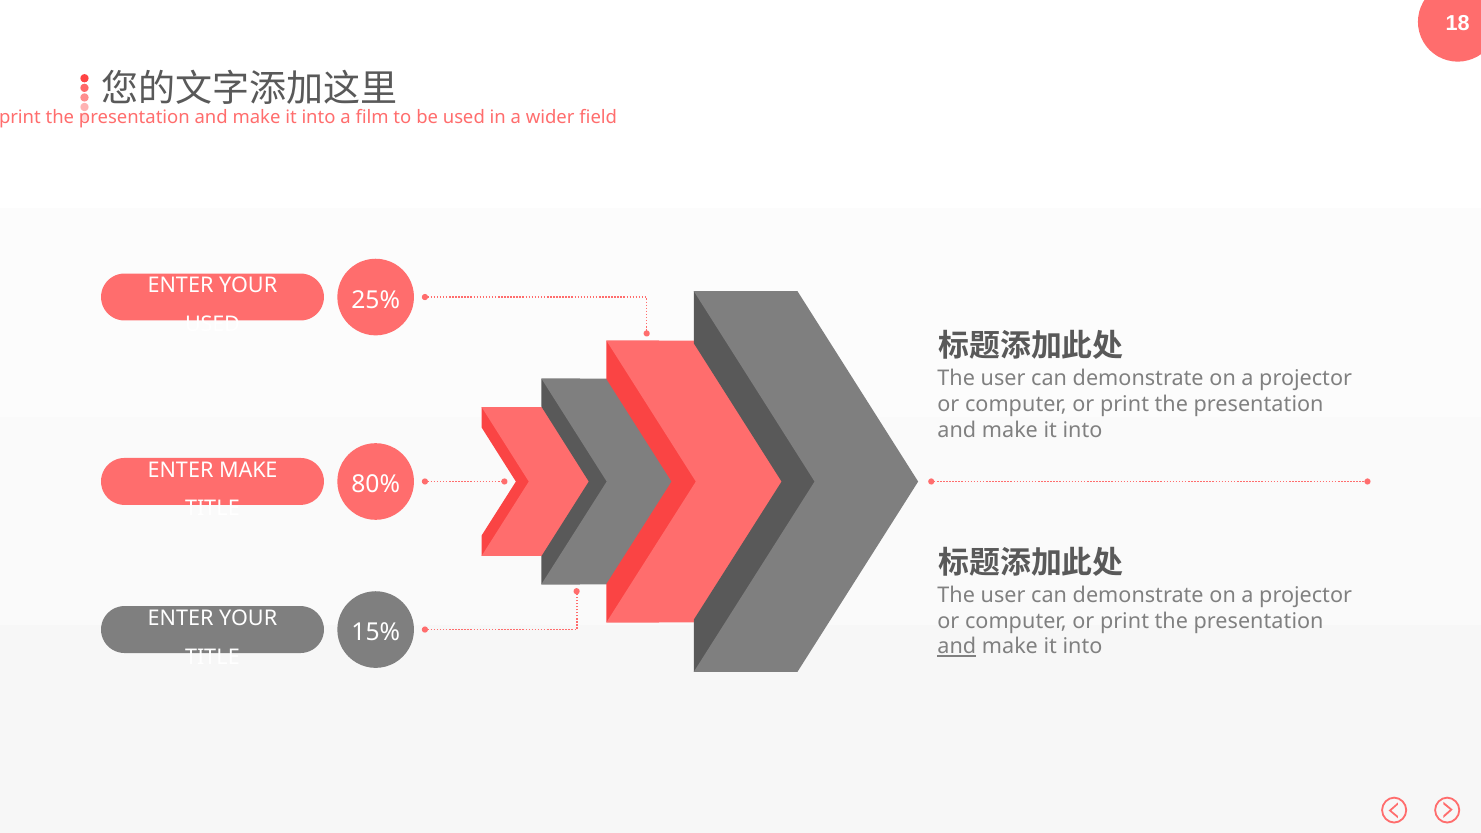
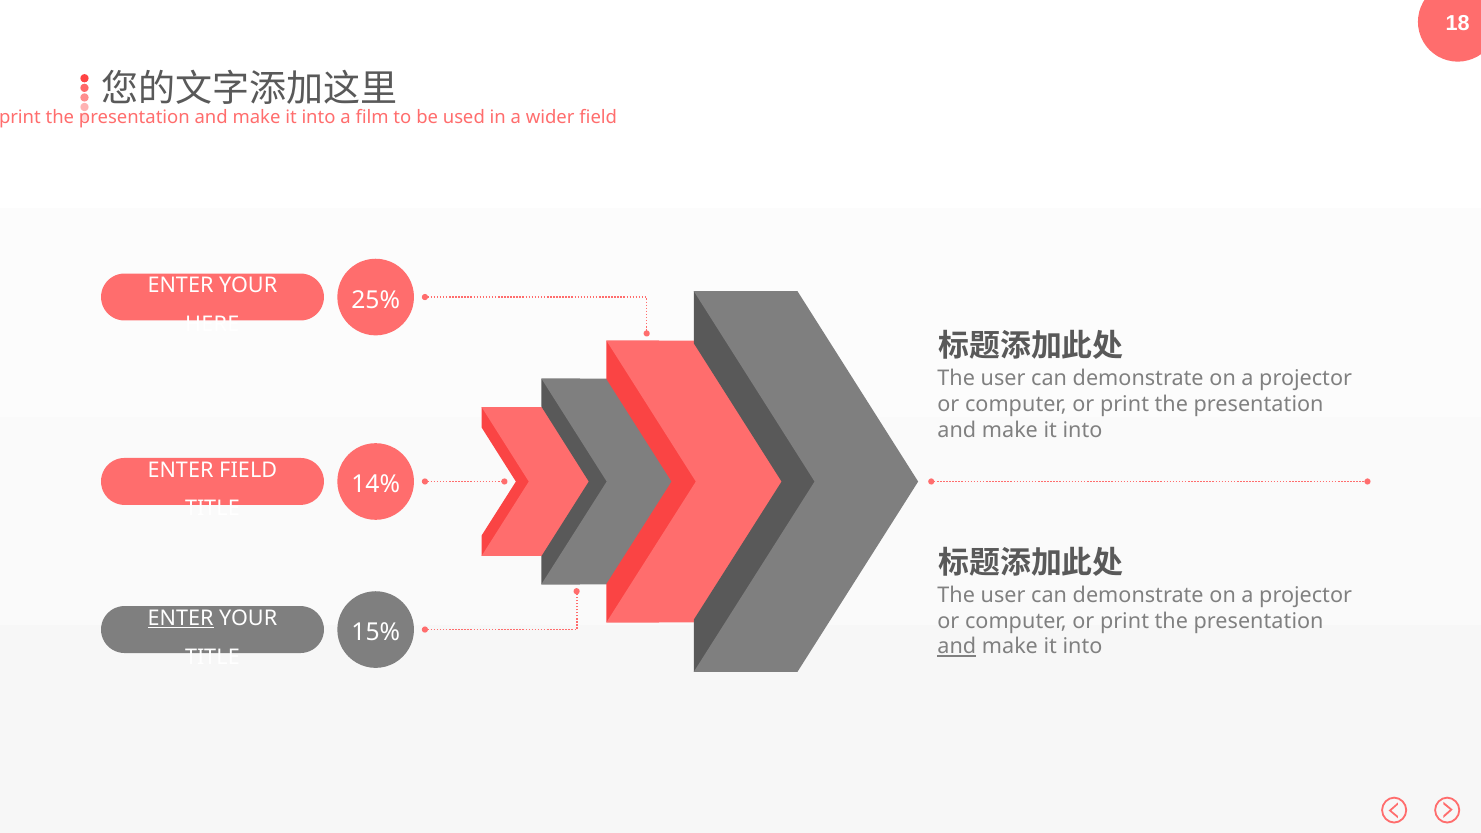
USED: USED -> HERE (212, 324)
ENTER MAKE: MAKE -> FIELD (248, 470)
80%: 80% -> 14% (376, 485)
ENTER underline: none -> present (181, 618)
